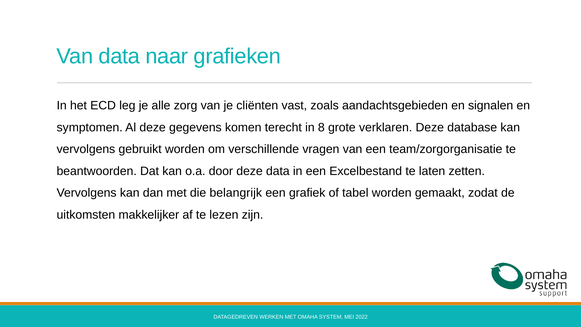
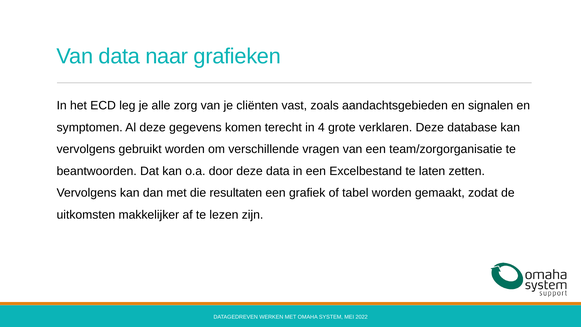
8: 8 -> 4 (321, 127)
belangrijk: belangrijk -> resultaten (236, 193)
